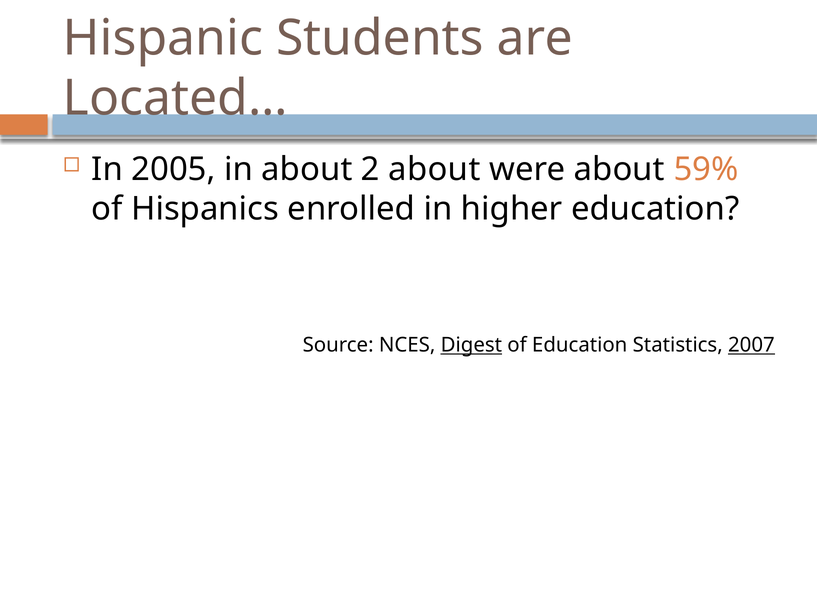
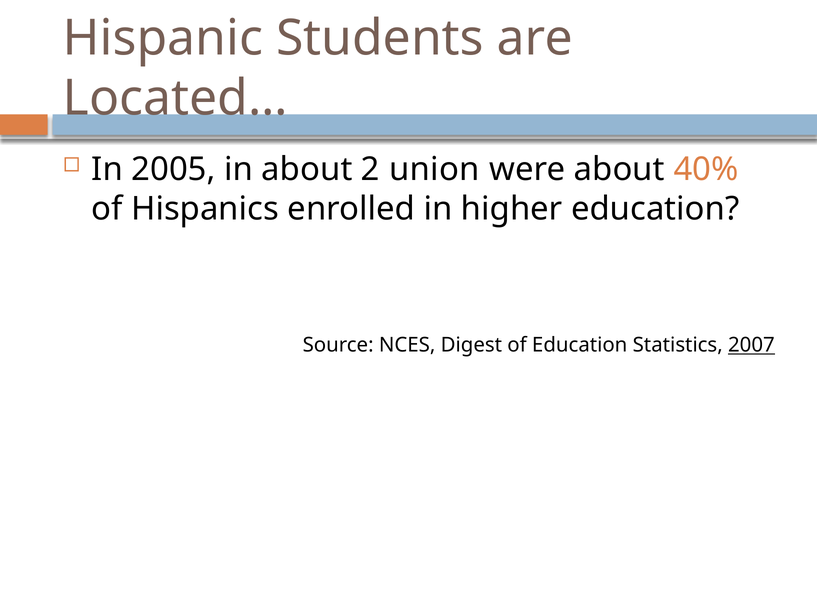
2 about: about -> union (434, 169)
59%: 59% -> 40% (706, 169)
Digest underline: present -> none (471, 345)
